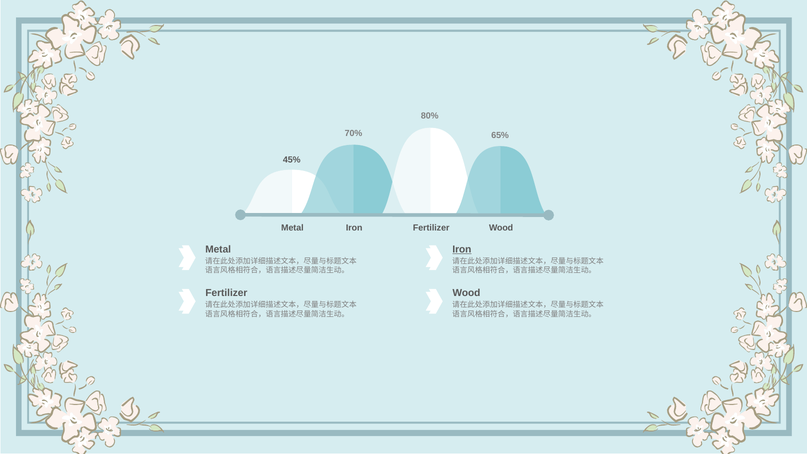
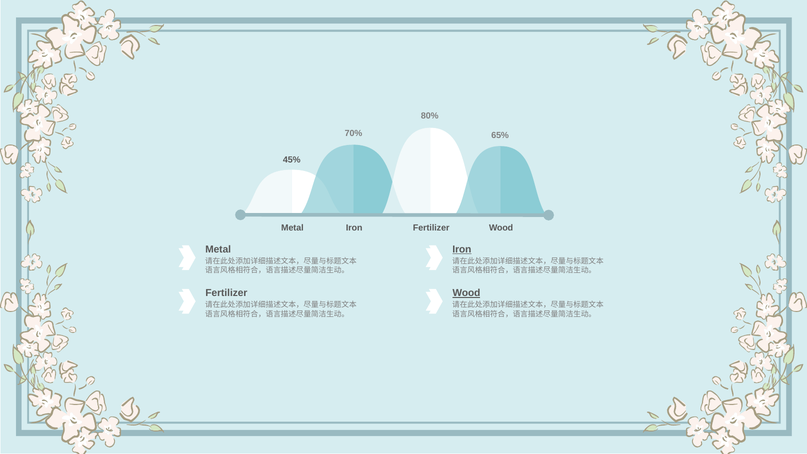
Wood underline: none -> present (466, 293)
